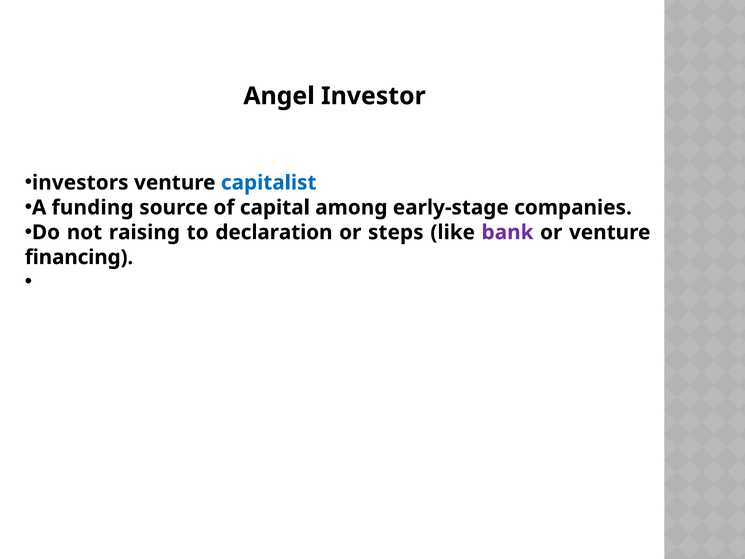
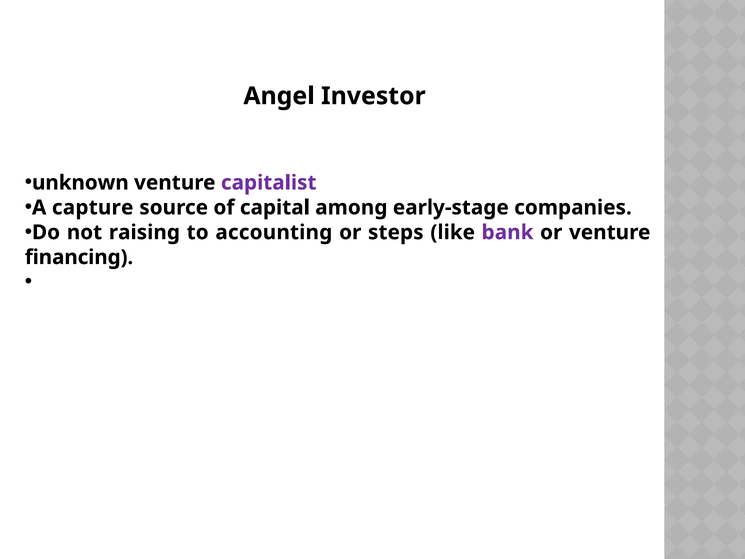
investors: investors -> unknown (80, 183)
capitalist colour: blue -> purple (269, 183)
funding: funding -> capture (93, 207)
declaration: declaration -> accounting (274, 232)
